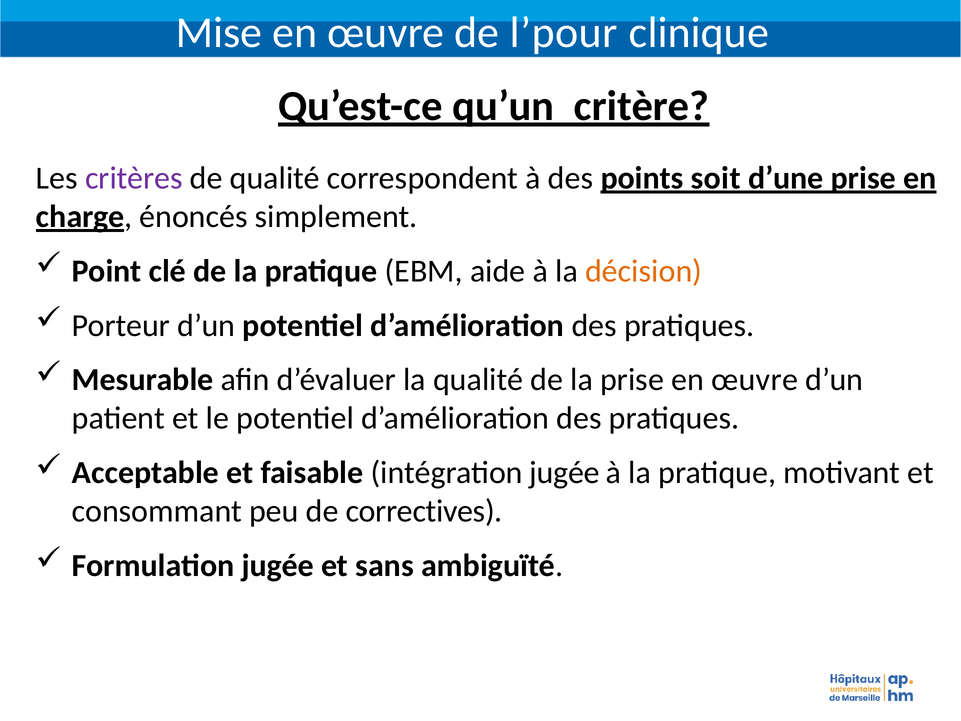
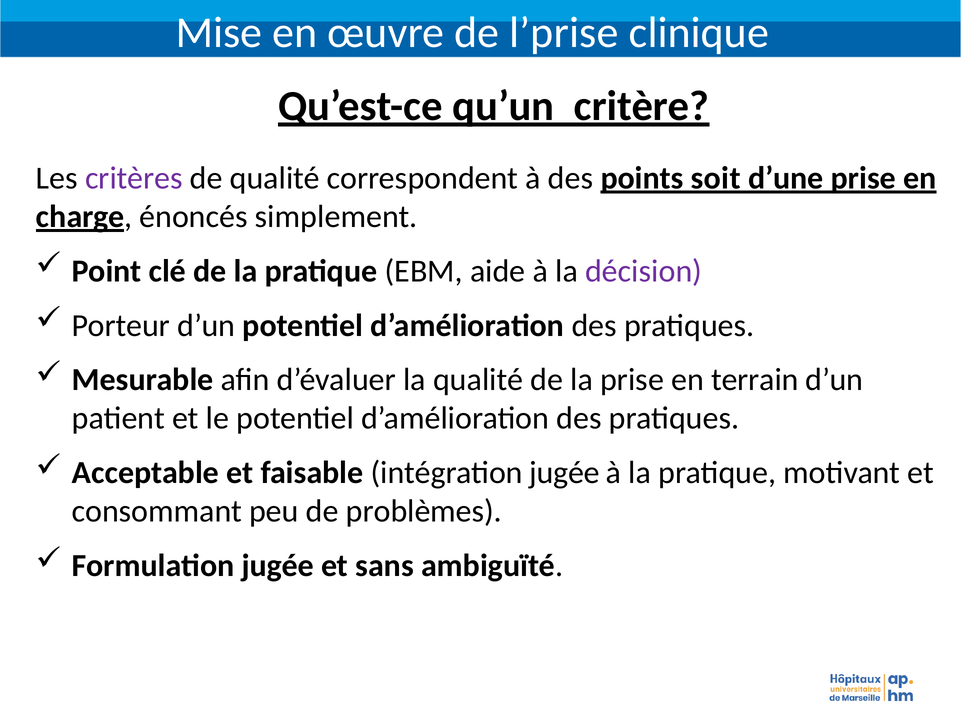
l’pour: l’pour -> l’prise (564, 33)
décision colour: orange -> purple (644, 271)
prise en œuvre: œuvre -> terrain (755, 380)
correctives: correctives -> problèmes (424, 511)
